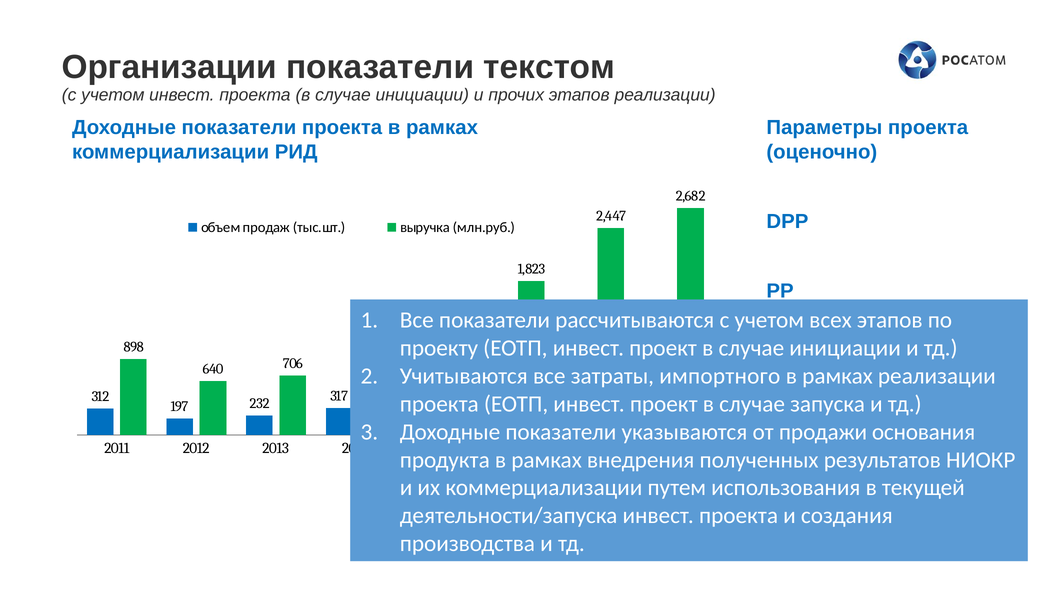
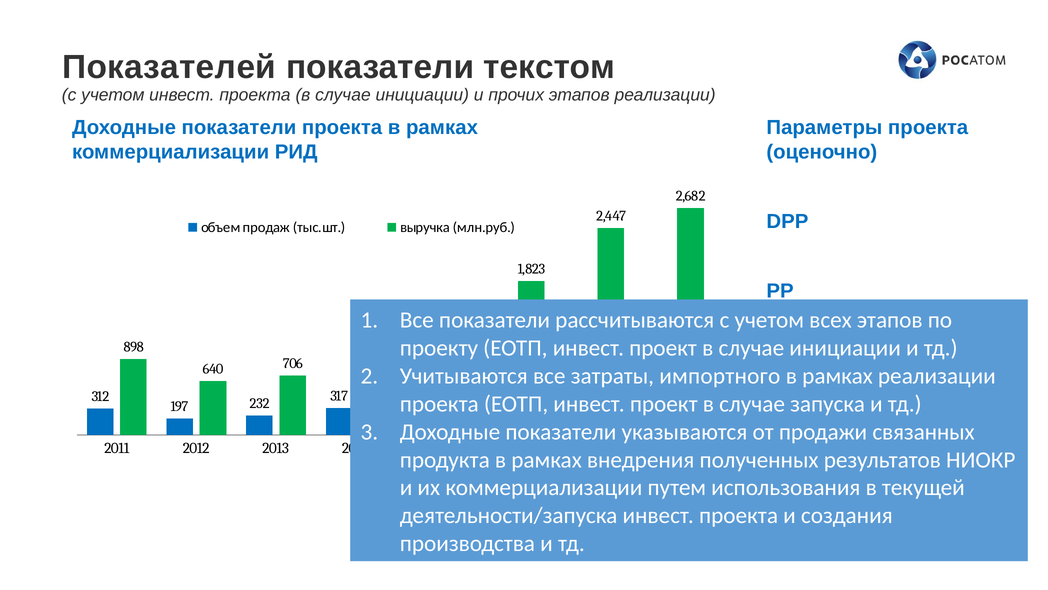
Организации: Организации -> Показателей (169, 67)
основания: основания -> связанных (924, 432)
